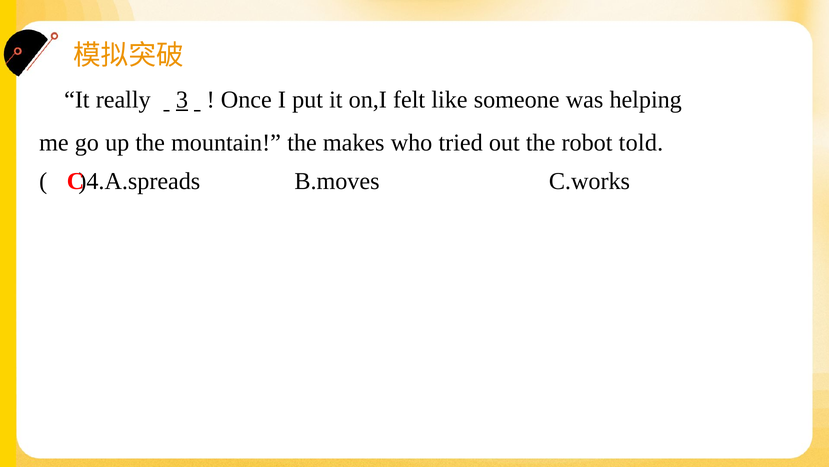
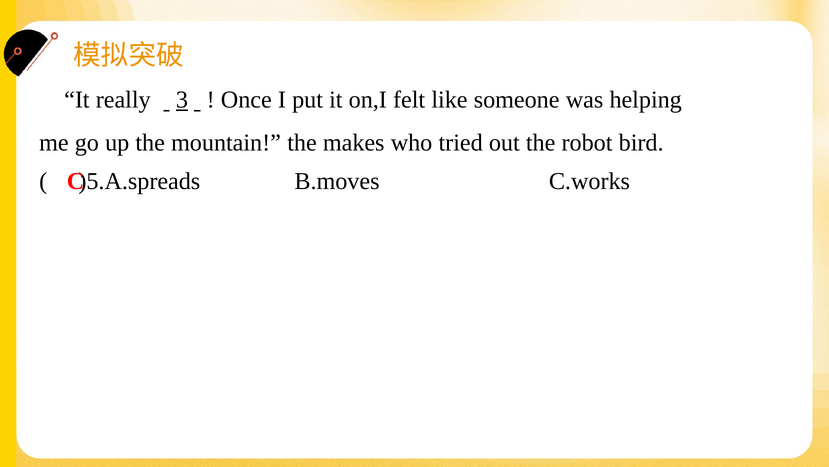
told: told -> bird (641, 143)
)4.A.spreads: )4.A.spreads -> )5.A.spreads (139, 181)
